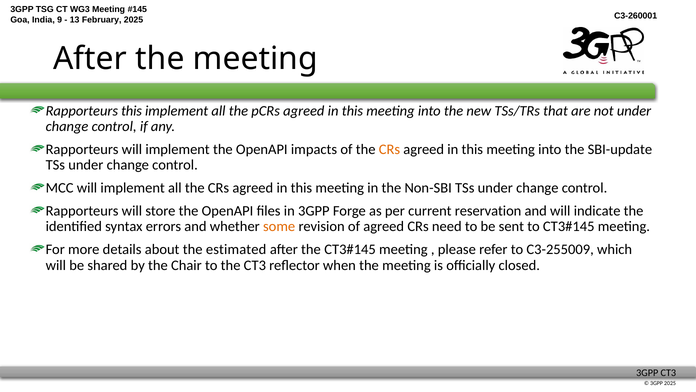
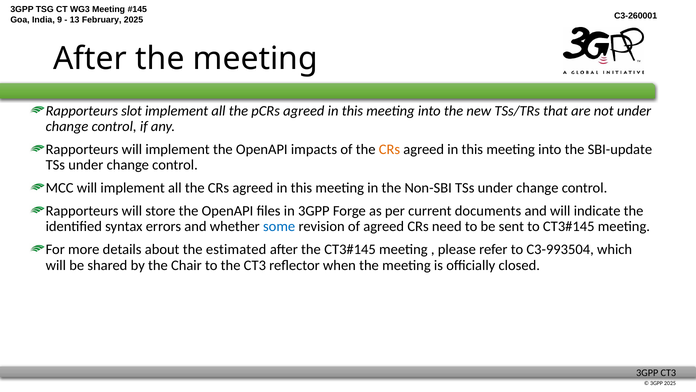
Rapporteurs this: this -> slot (132, 111)
reservation: reservation -> documents (488, 211)
some colour: orange -> blue (279, 226)
C3-255009: C3-255009 -> C3-993504 (560, 249)
